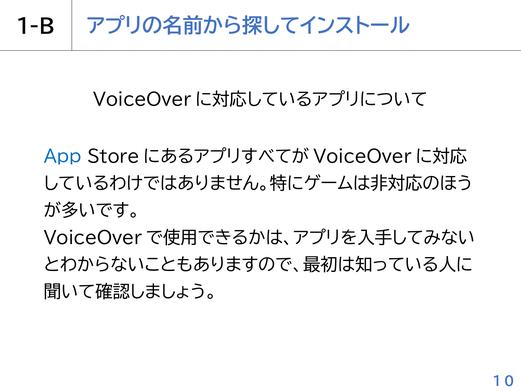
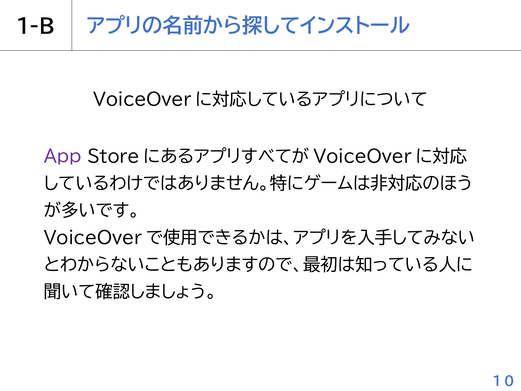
App colour: blue -> purple (63, 157)
